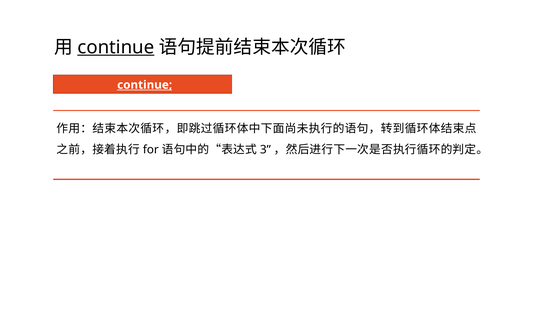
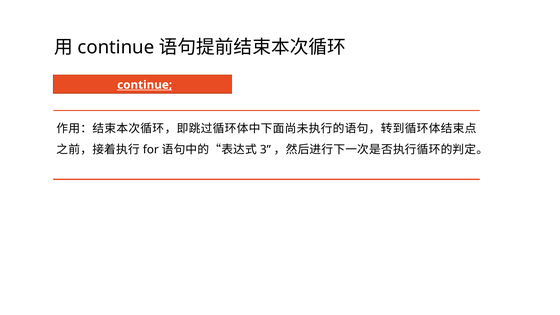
continue underline: present -> none (116, 47)
